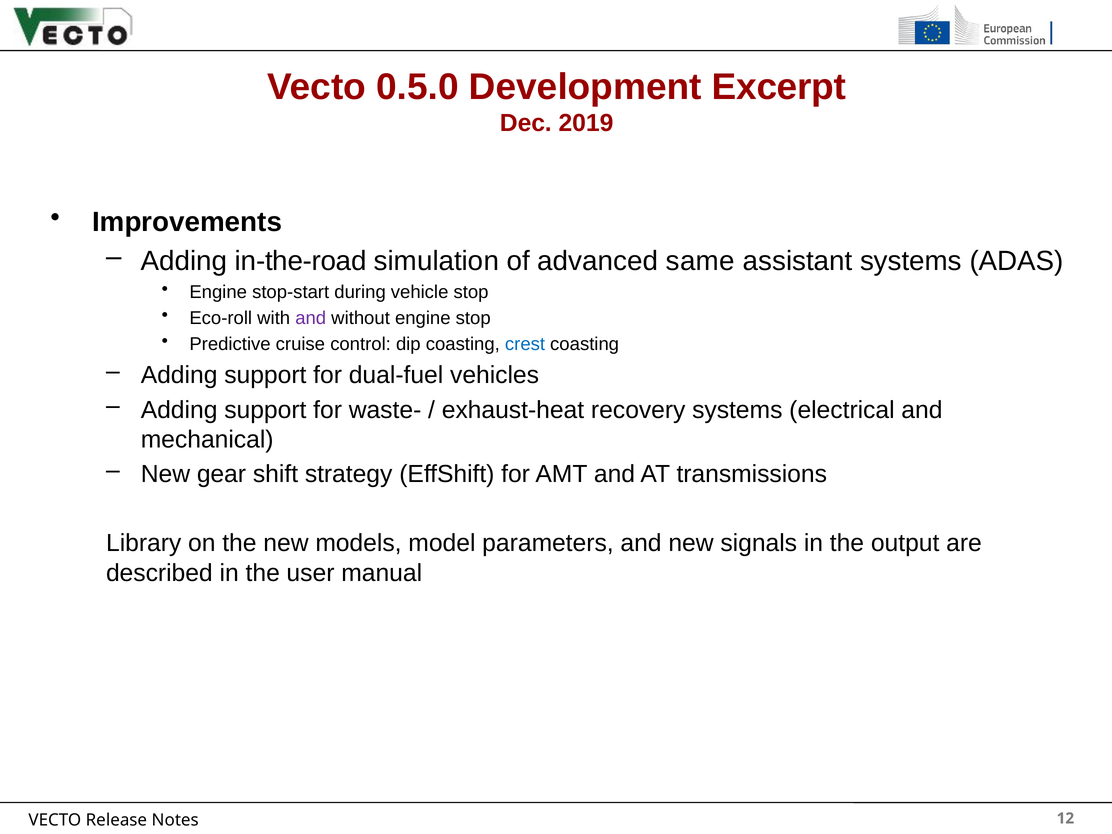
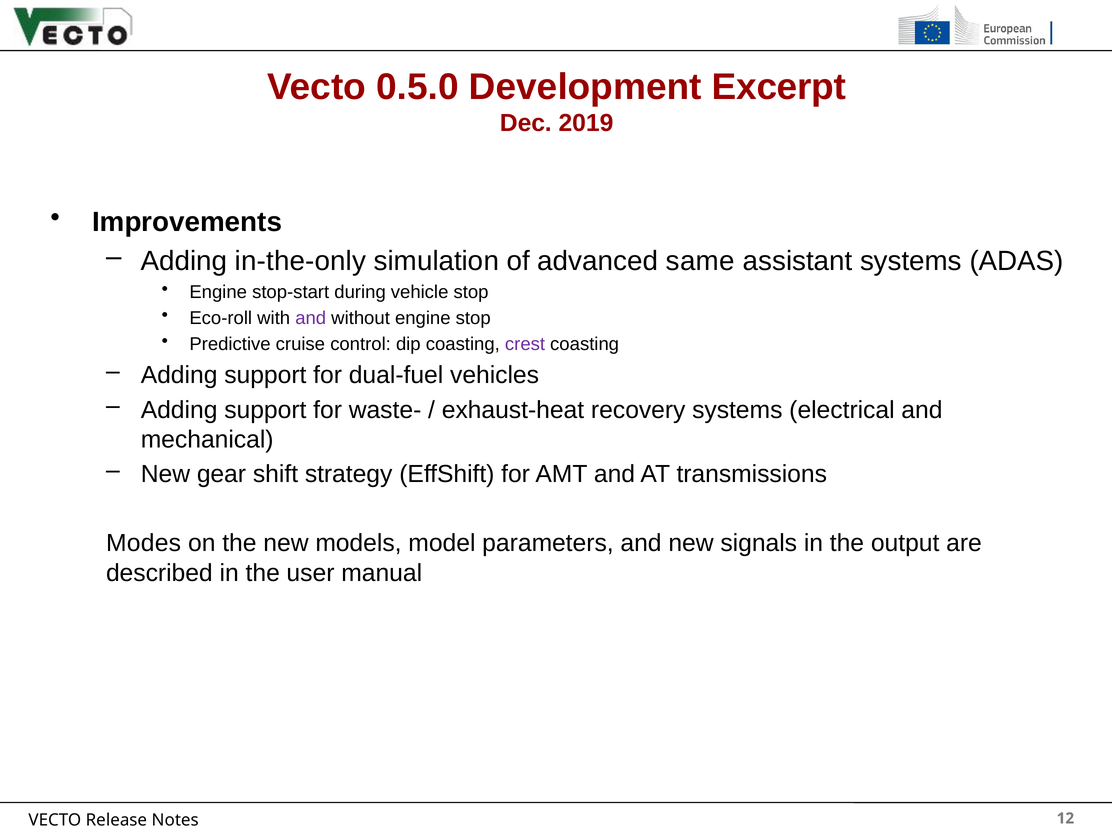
in-the-road: in-the-road -> in-the-only (301, 261)
crest colour: blue -> purple (525, 344)
Library: Library -> Modes (144, 543)
